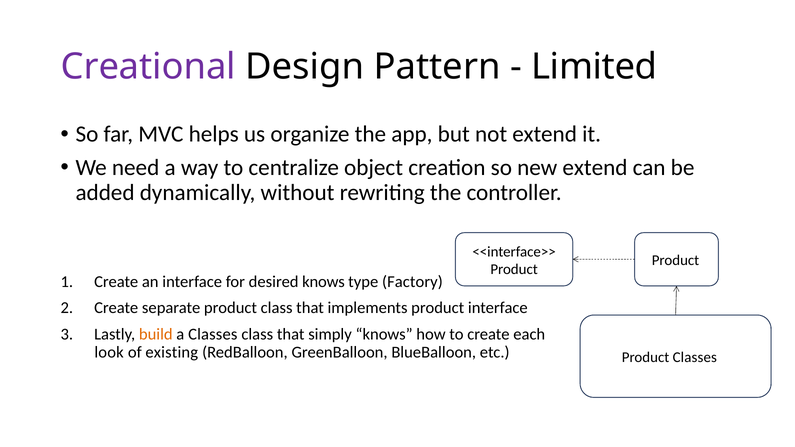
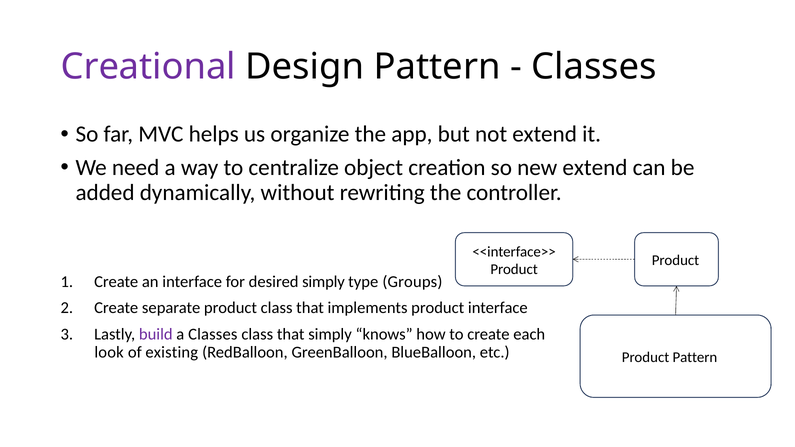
Limited: Limited -> Classes (594, 67)
desired knows: knows -> simply (323, 282)
Factory: Factory -> Groups (412, 282)
build colour: orange -> purple (156, 334)
Product Classes: Classes -> Pattern (695, 357)
